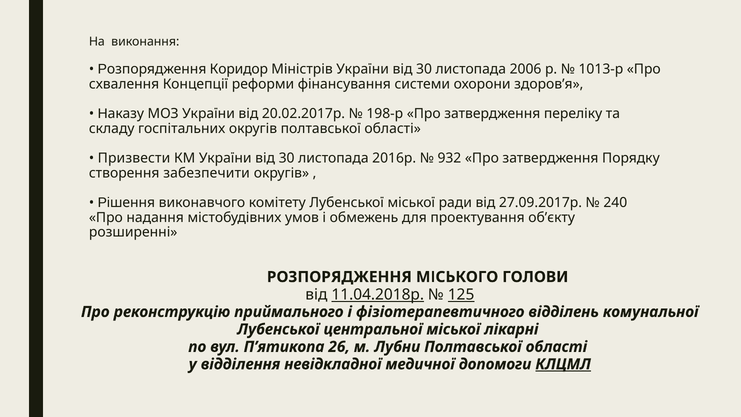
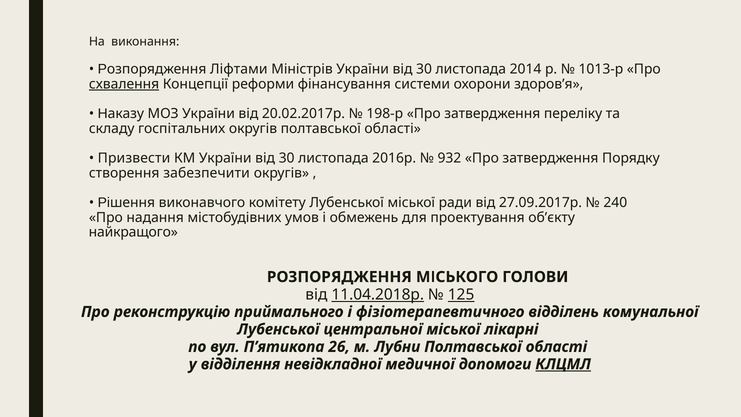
Коридор: Коридор -> Ліфтами (239, 69)
2006: 2006 -> 2014 (526, 69)
схвалення underline: none -> present (124, 84)
розширенні: розширенні -> найкращого (133, 232)
